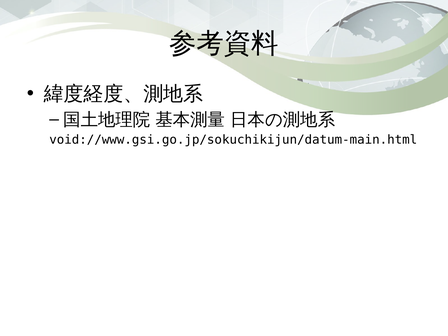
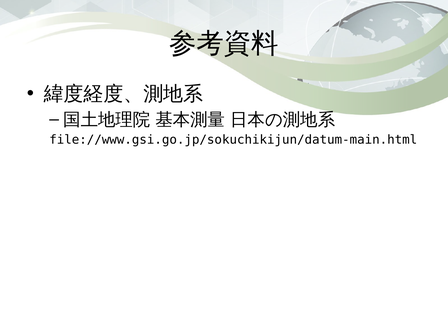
void://www.gsi.go.jp/sokuchikijun/datum-main.html: void://www.gsi.go.jp/sokuchikijun/datum-main.html -> file://www.gsi.go.jp/sokuchikijun/datum-main.html (233, 140)
